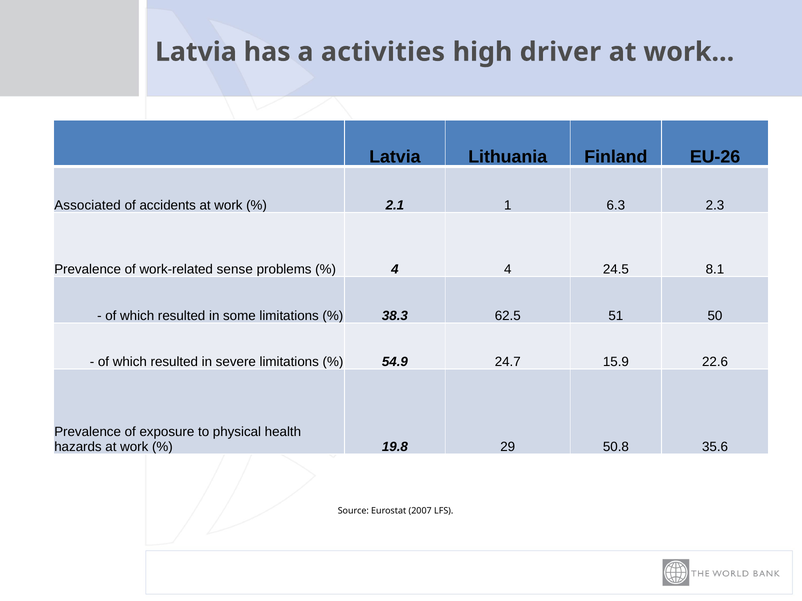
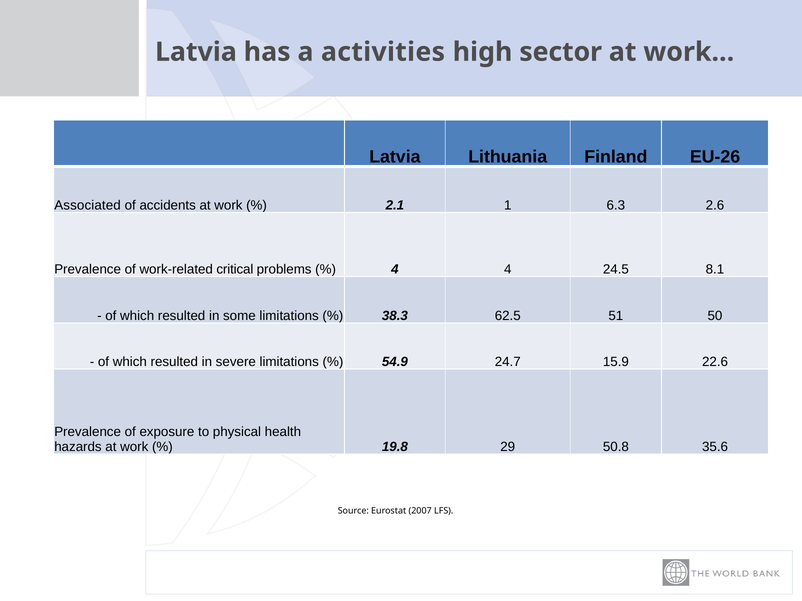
driver: driver -> sector (561, 52)
2.3: 2.3 -> 2.6 (715, 206)
sense: sense -> critical (235, 270)
